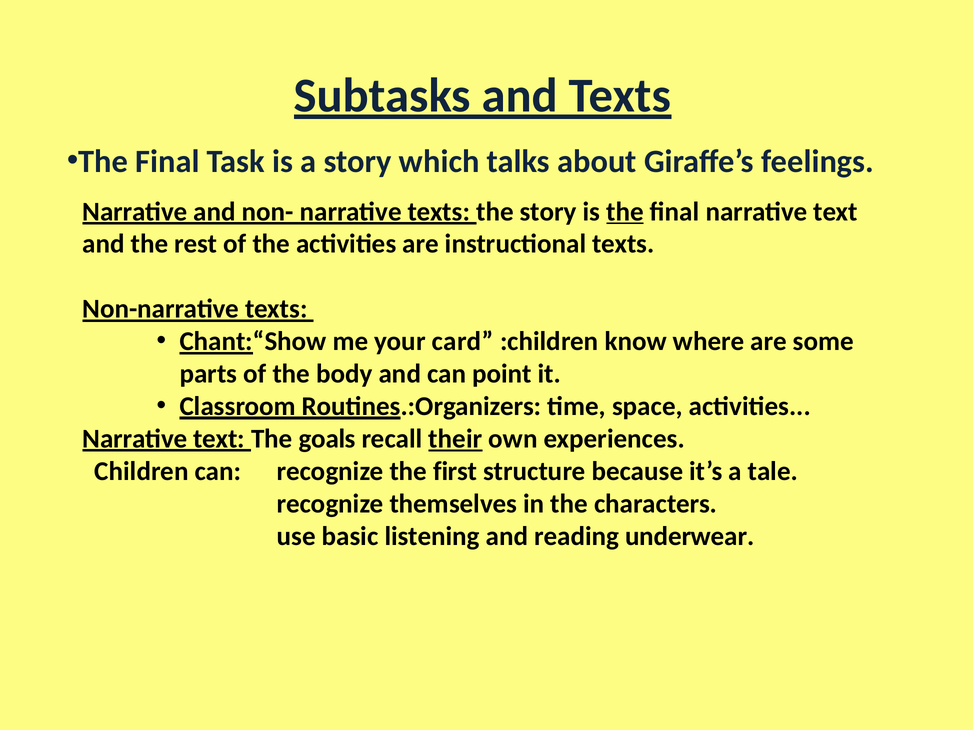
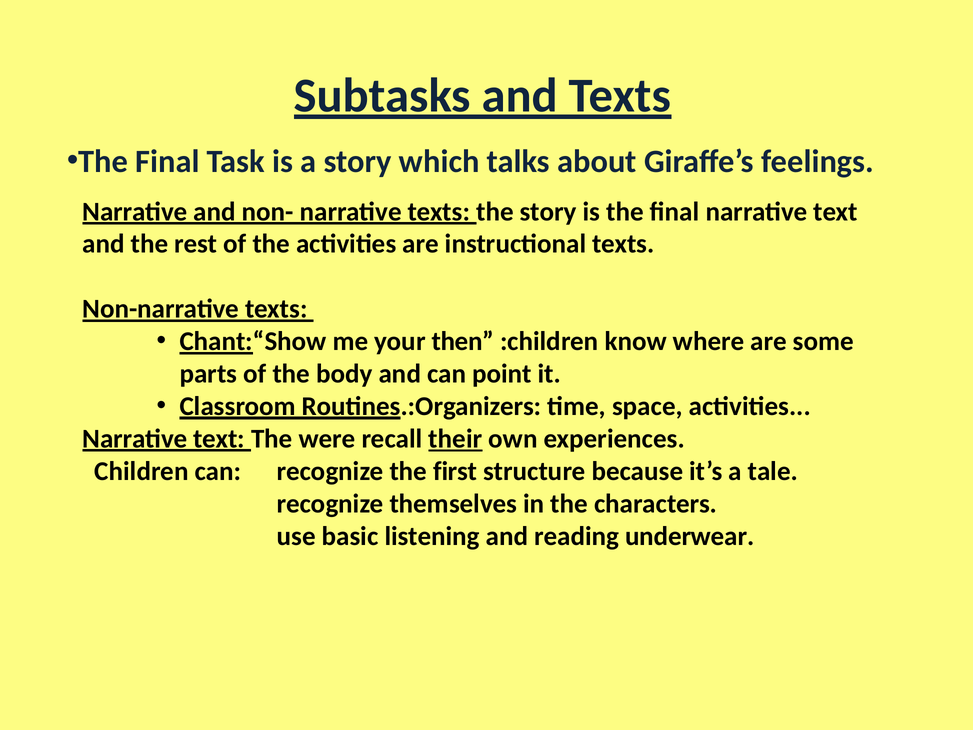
the underline: present -> none (625, 212)
card: card -> then (463, 341)
goals: goals -> were (327, 439)
